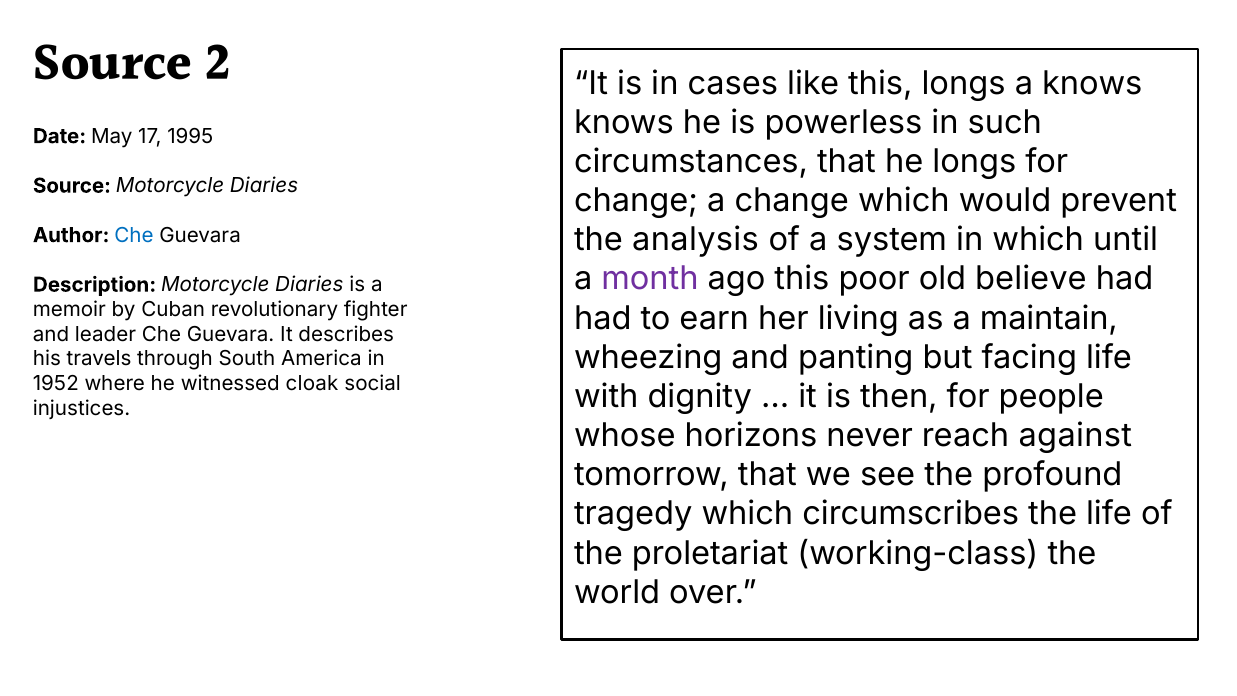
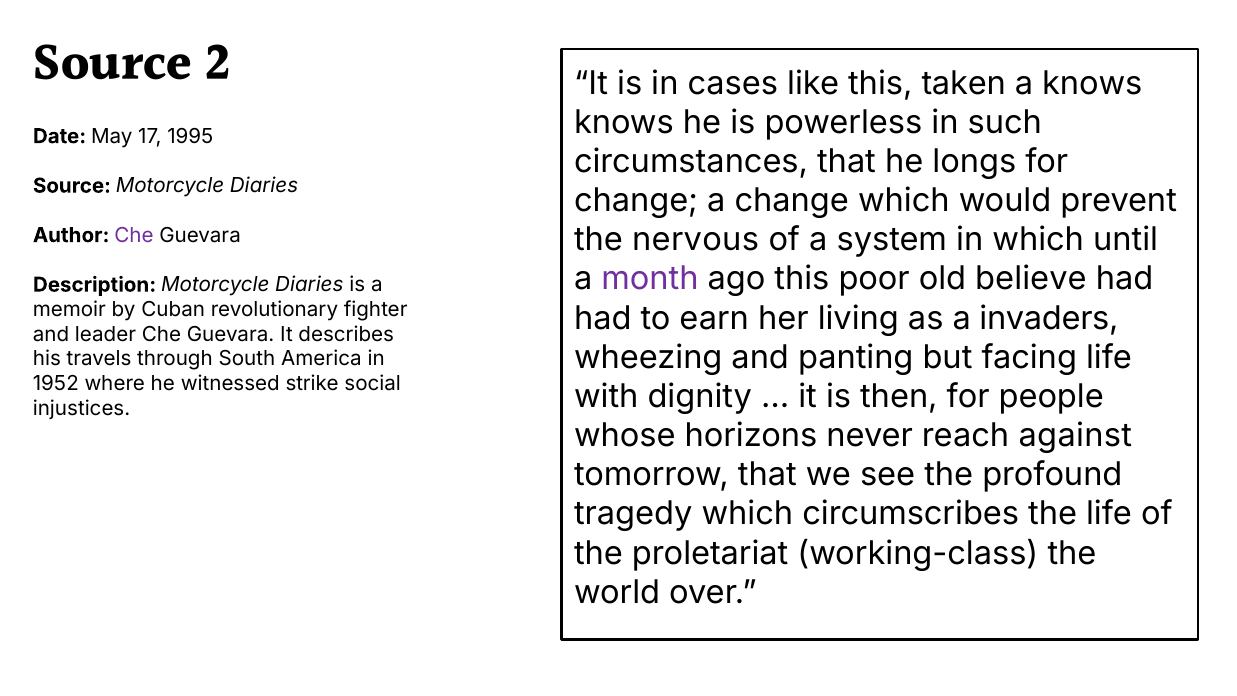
this longs: longs -> taken (964, 83)
Che colour: blue -> purple (134, 235)
analysis: analysis -> nervous (696, 240)
maintain: maintain -> invaders (1049, 318)
cloak: cloak -> strike (312, 384)
